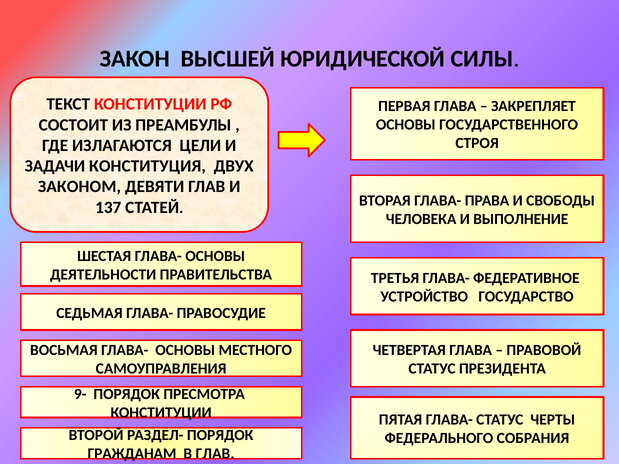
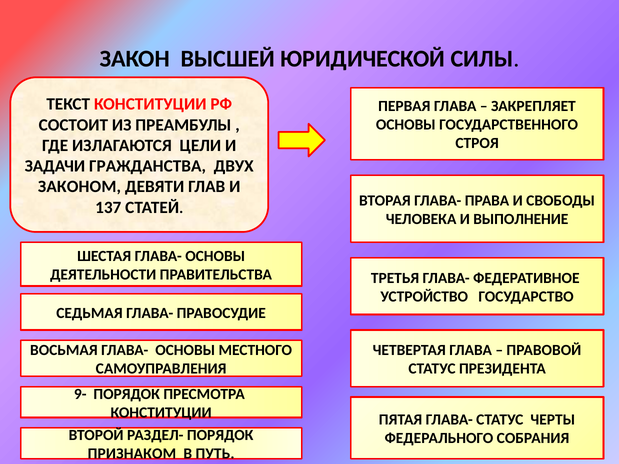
КОНСТИТУЦИЯ: КОНСТИТУЦИЯ -> ГРАЖДАНСТВА (148, 166)
ГРАЖДАНАМ: ГРАЖДАНАМ -> ПРИЗНАКОМ (132, 454)
В ГЛАВ: ГЛАВ -> ПУТЬ (215, 454)
